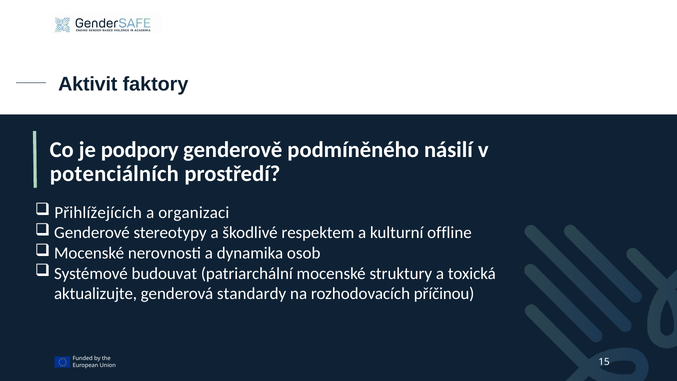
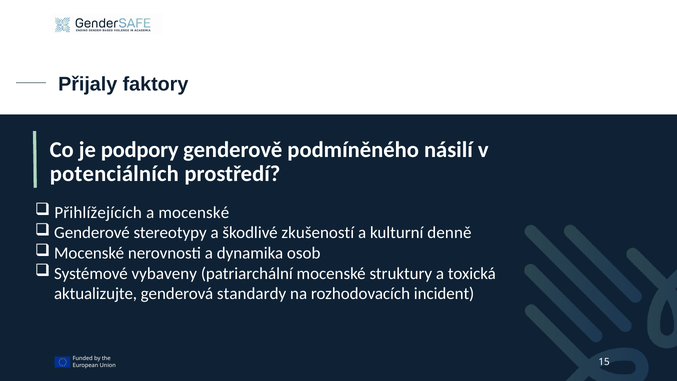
Aktivit: Aktivit -> Přijaly (88, 84)
a organizaci: organizaci -> mocenské (194, 212)
respektem: respektem -> zkušeností (318, 233)
offline: offline -> denně (449, 233)
budouvat: budouvat -> vybaveny (164, 273)
příčinou: příčinou -> incident (444, 294)
